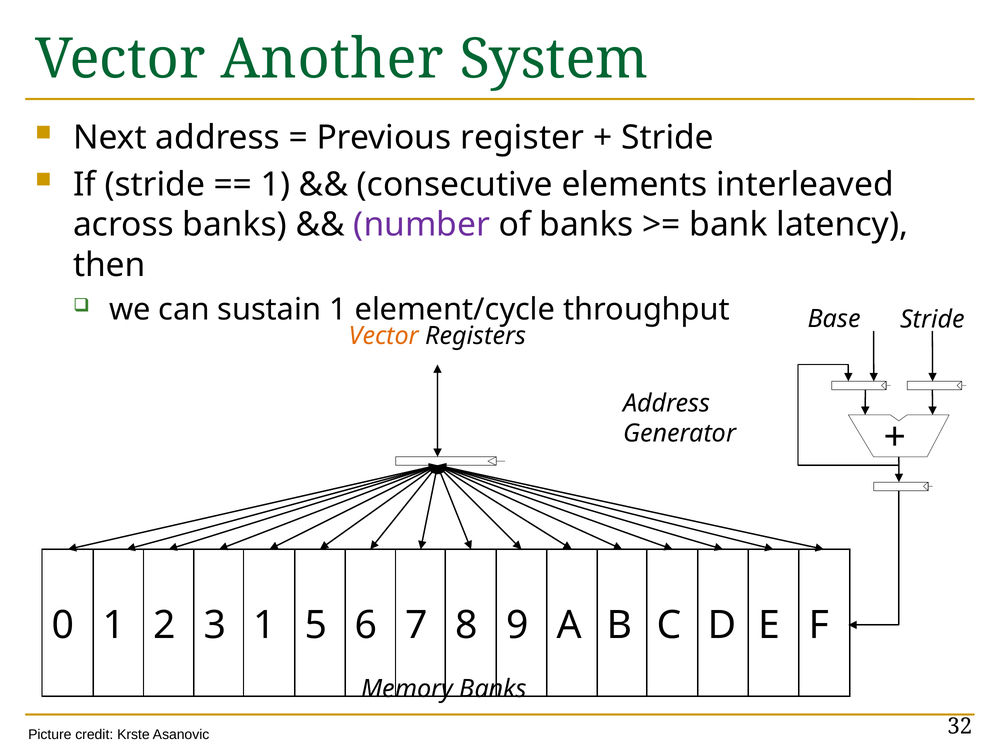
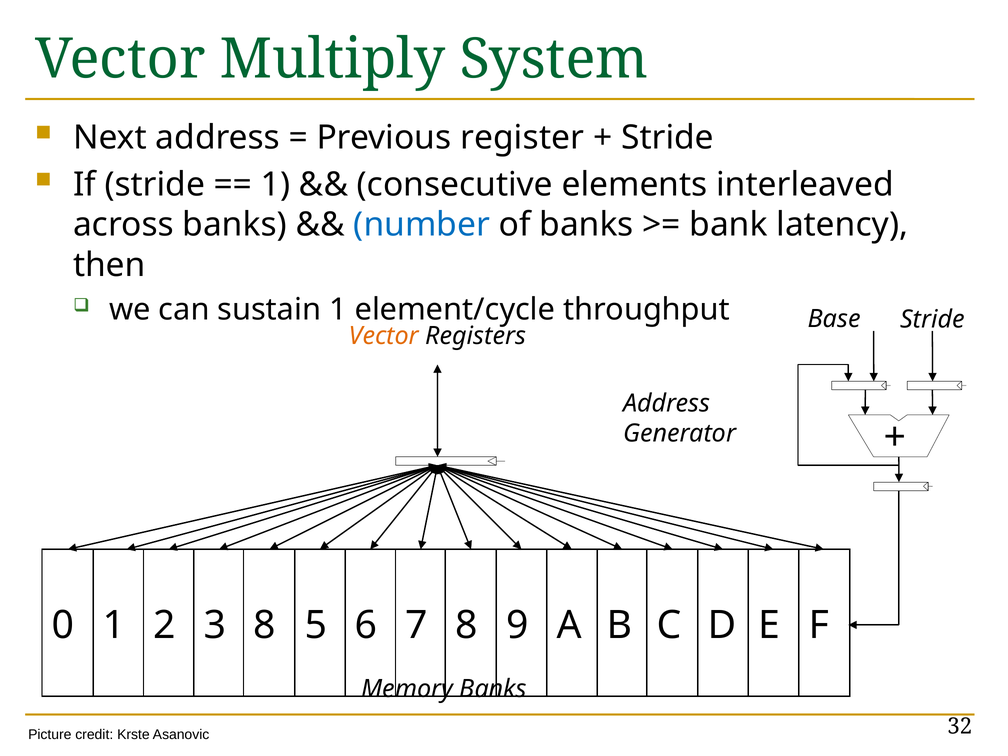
Another: Another -> Multiply (333, 59)
number colour: purple -> blue (422, 225)
3 1: 1 -> 8 (265, 625)
